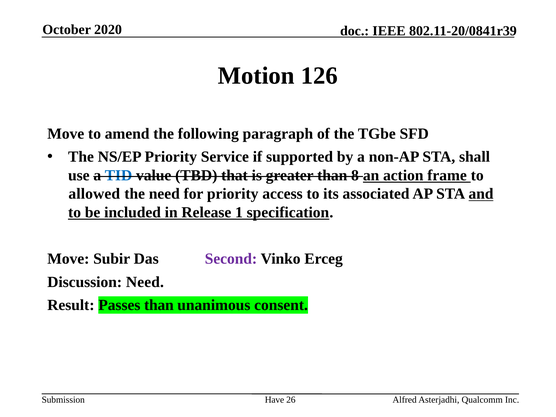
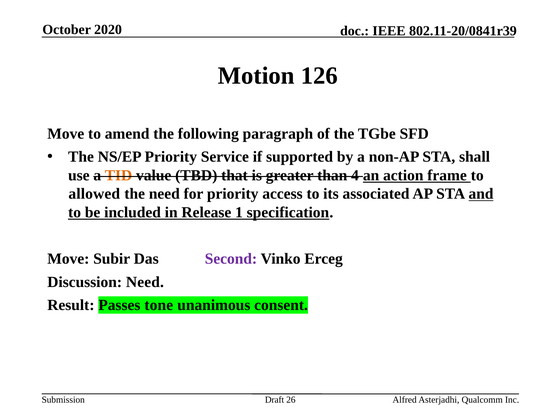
TID colour: blue -> orange (119, 175)
8: 8 -> 4 (355, 175)
Passes than: than -> tone (159, 305)
Have: Have -> Draft (274, 400)
